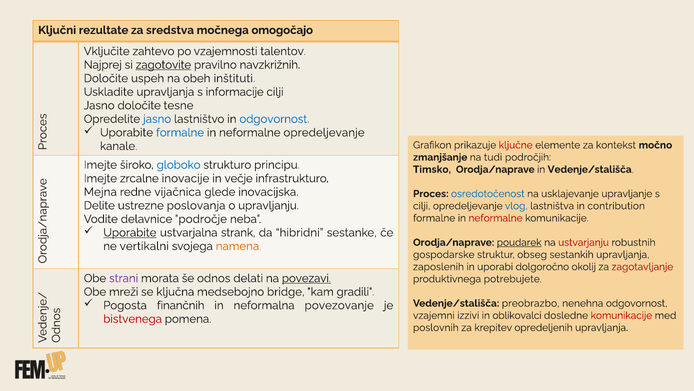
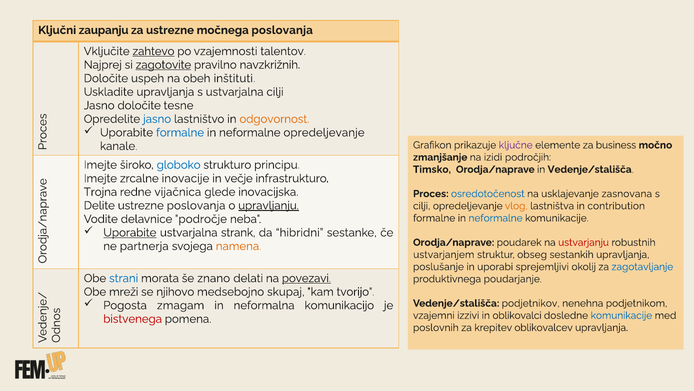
rezultate: rezultate -> zaupanju (104, 30)
za sredstva: sredstva -> ustrezne (170, 30)
močnega omogočajo: omogočajo -> poslovanja (282, 30)
zahtevo underline: none -> present (153, 51)
s informacije: informacije -> ustvarjalna (235, 92)
odgovornost colour: blue -> orange (274, 119)
ključne colour: red -> purple (516, 145)
kontekst: kontekst -> business (616, 145)
tudi: tudi -> izidi (493, 157)
Mejna: Mejna -> Trojna (100, 192)
upravljanje: upravljanje -> zasnovana (627, 193)
upravljanju underline: none -> present (269, 205)
vlog colour: blue -> orange (516, 206)
neformalne colour: red -> blue (496, 218)
poudarek underline: present -> none (519, 242)
vertikalni: vertikalni -> partnerja (144, 246)
gospodarske: gospodarske -> ustvarjanjem (444, 254)
zaposlenih: zaposlenih -> poslušanje (438, 266)
dolgoročno: dolgoročno -> sprejemljivi (542, 266)
zagotavljanje colour: red -> blue (642, 266)
strani colour: purple -> blue (124, 278)
odnos: odnos -> znano (214, 278)
potrebujete: potrebujete -> poudarjanje (513, 279)
ključna: ključna -> njihovo (175, 291)
bridge: bridge -> skupaj (286, 291)
gradili: gradili -> tvorijo (356, 291)
preobrazbo: preobrazbo -> podjetnikov (531, 303)
nenehna odgovornost: odgovornost -> podjetnikom (637, 303)
finančnih: finančnih -> zmagam (181, 305)
povezovanje: povezovanje -> komunikacijo (339, 305)
komunikacije colour: red -> blue (621, 315)
opredeljenih: opredeljenih -> oblikovalcev (544, 327)
